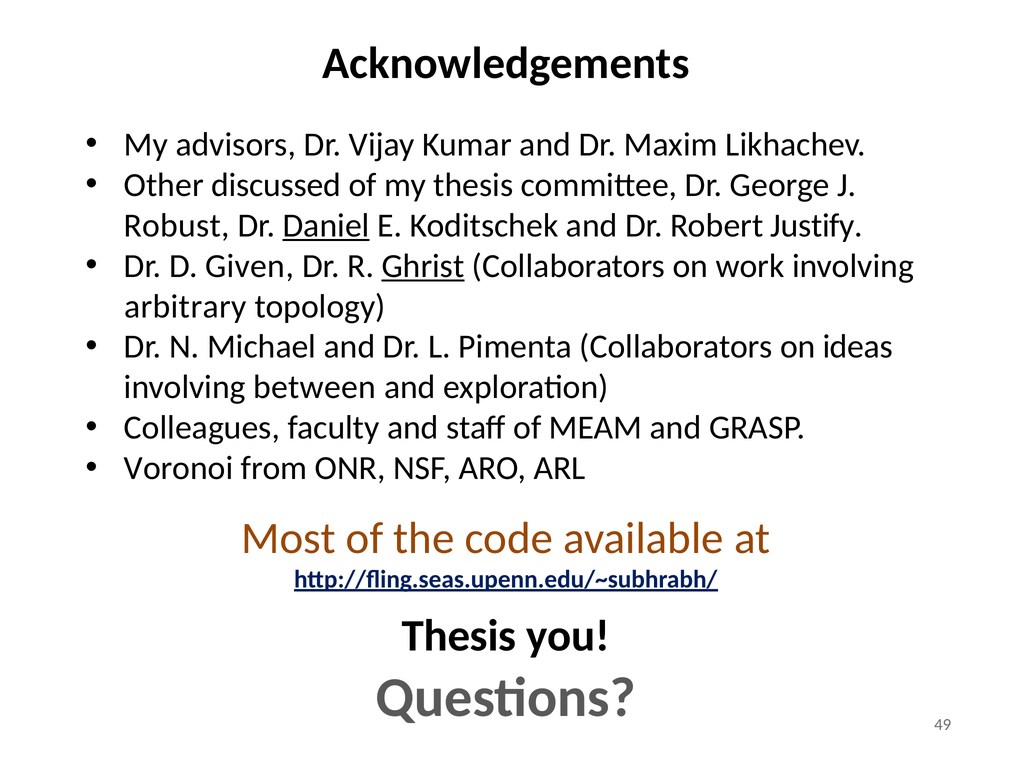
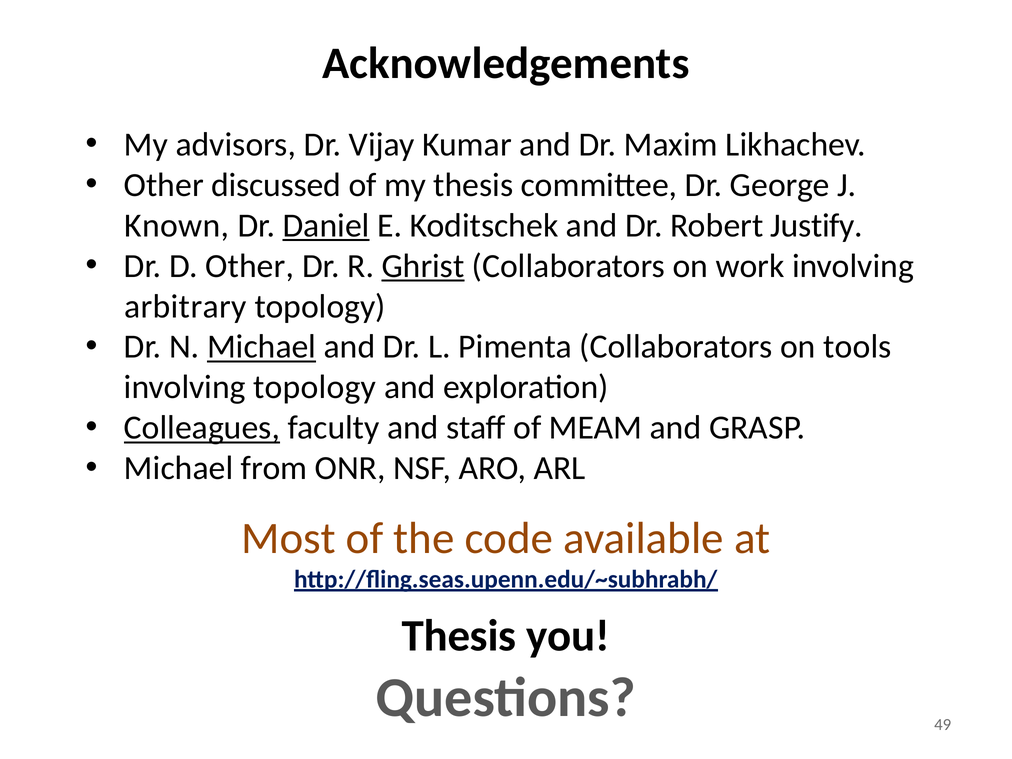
Robust: Robust -> Known (177, 225)
D Given: Given -> Other (250, 266)
Michael underline: none -> present (262, 347)
ideas: ideas -> tools (857, 347)
involving between: between -> topology (315, 387)
Colleagues underline: none -> present (202, 428)
Voronoi: Voronoi -> Michael (179, 468)
